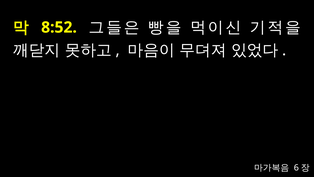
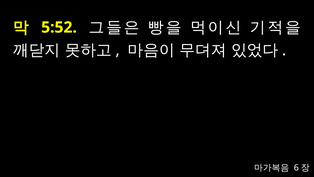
8:52: 8:52 -> 5:52 (59, 27)
